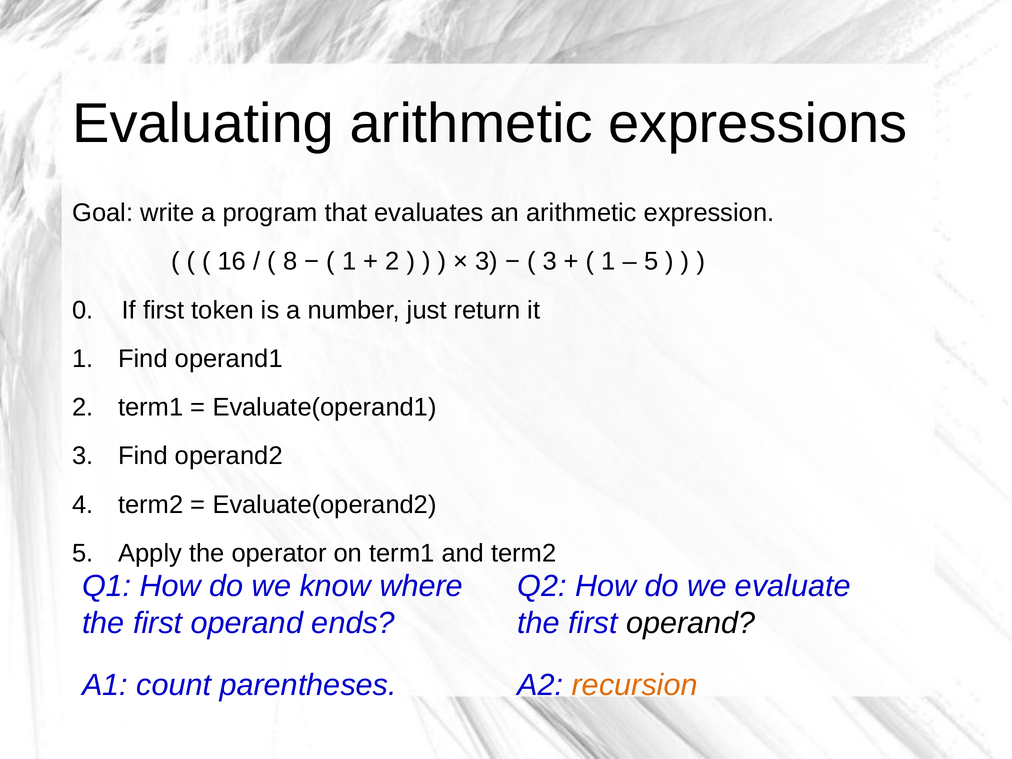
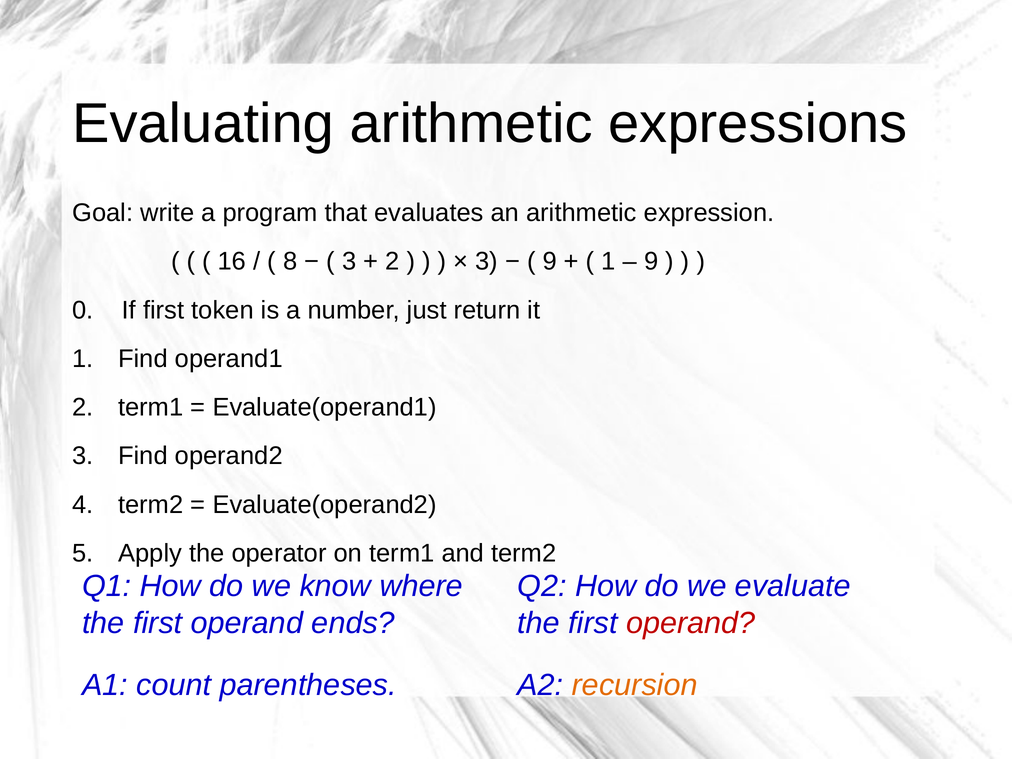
1: 1 -> 3 (349, 261)
3: 3 -> 9 (550, 261)
5: 5 -> 9 (651, 261)
operand colour: black -> red (691, 623)
